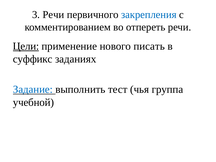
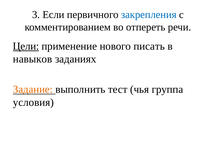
3 Речи: Речи -> Если (53, 15)
суффикс: суффикс -> навыков (33, 59)
Задание colour: blue -> orange (33, 89)
учебной: учебной -> условия (33, 102)
